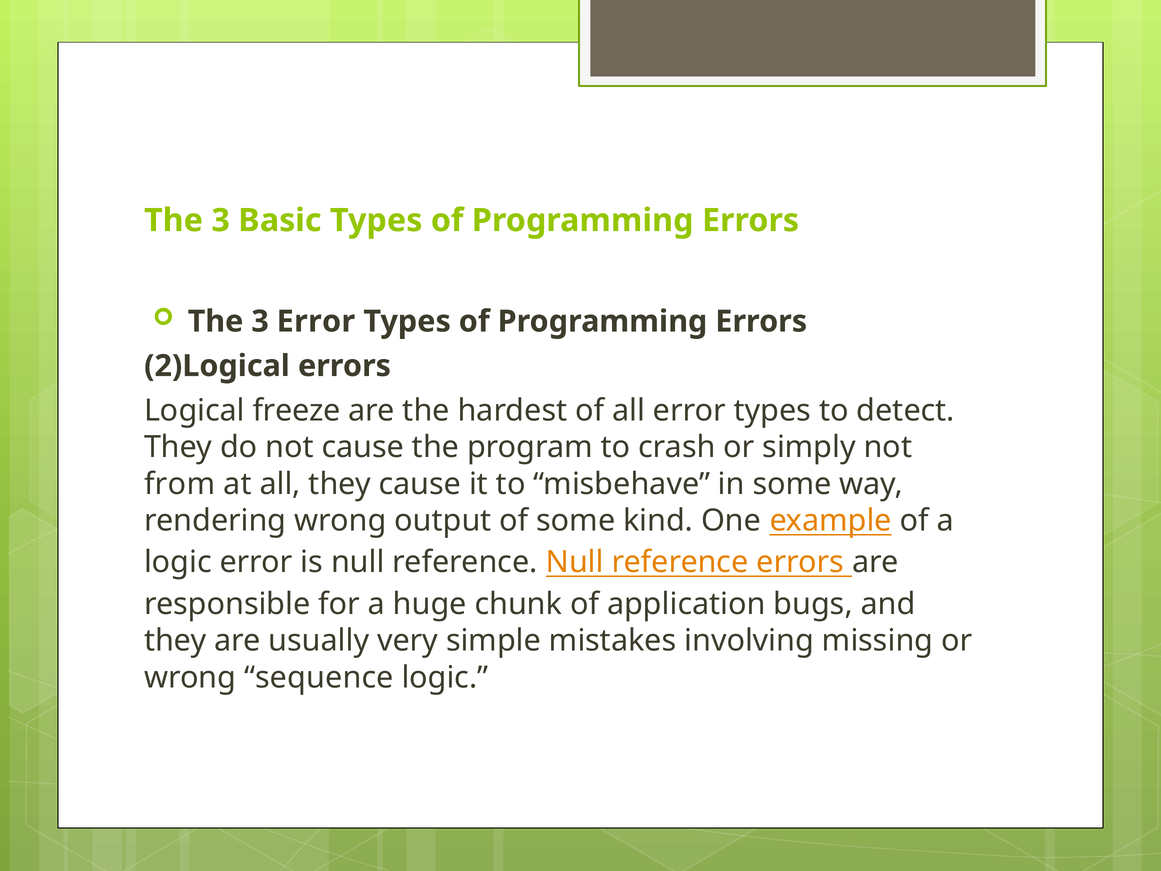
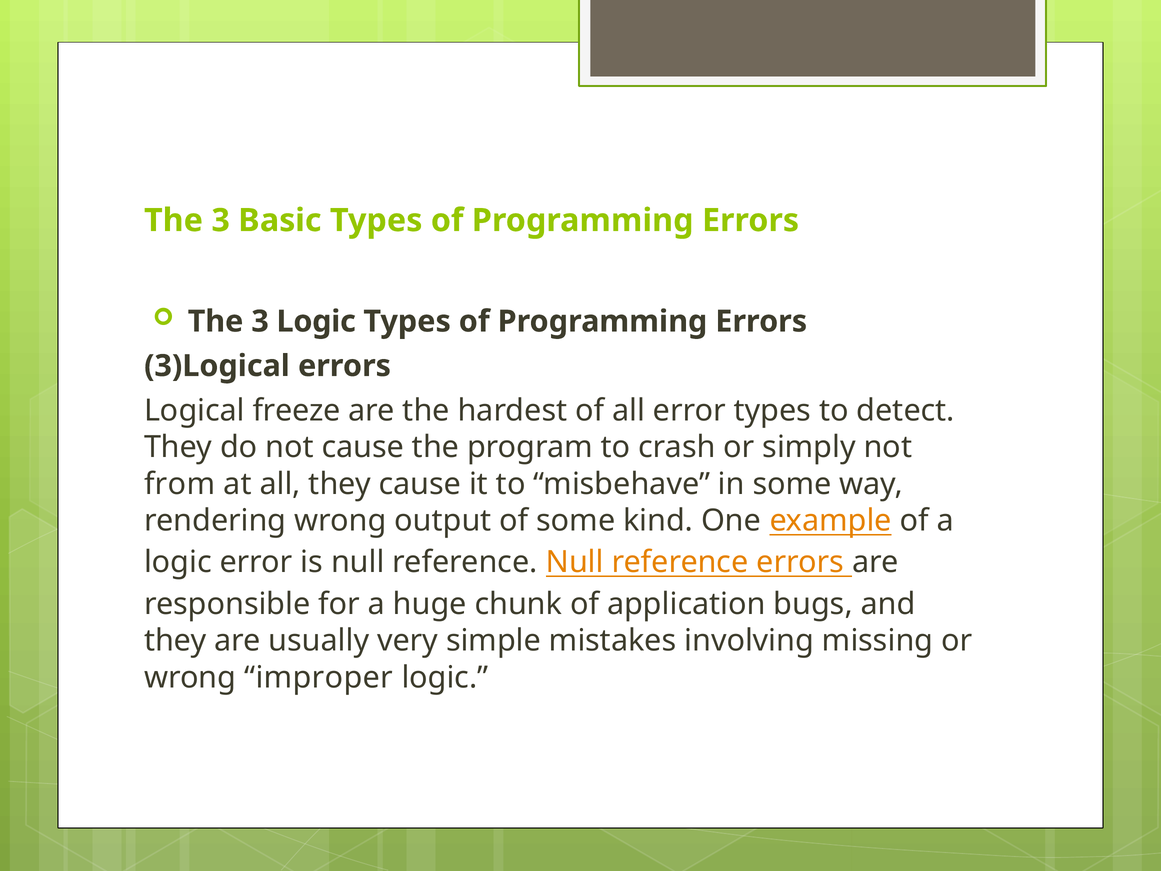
3 Error: Error -> Logic (316, 321)
2)Logical: 2)Logical -> 3)Logical (217, 366)
sequence: sequence -> improper (319, 677)
